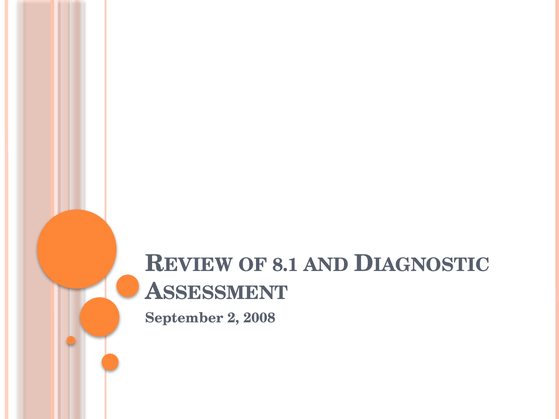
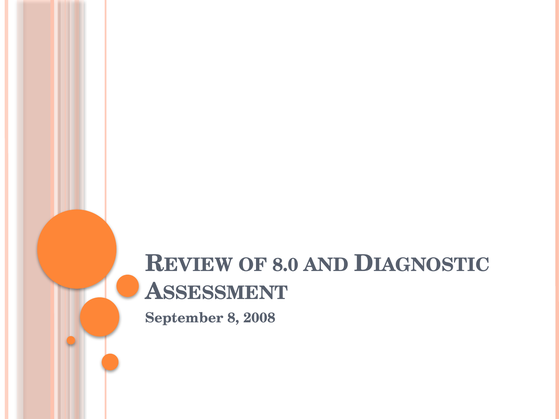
8.1: 8.1 -> 8.0 (286, 265)
2: 2 -> 8 (233, 318)
